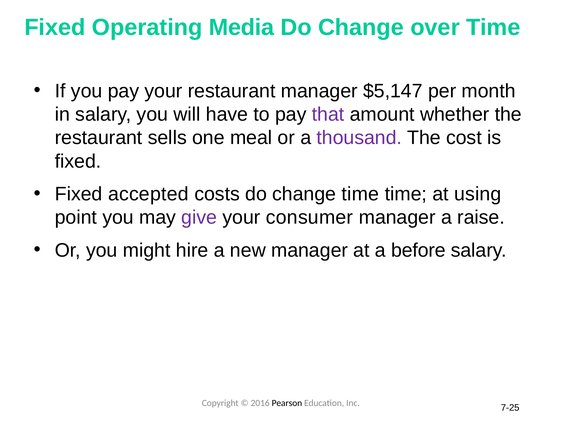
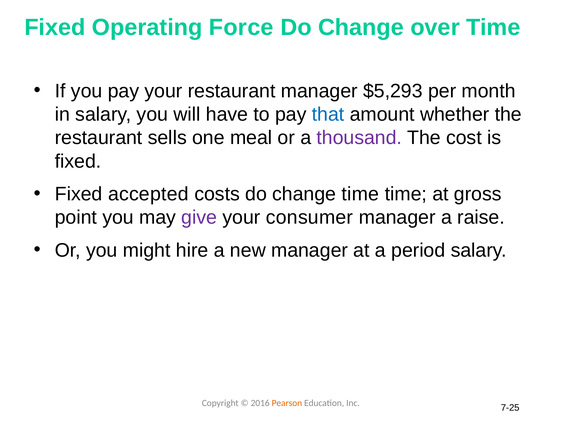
Media: Media -> Force (241, 27)
$5,147: $5,147 -> $5,293 (393, 91)
that colour: purple -> blue (328, 114)
using: using -> gross (478, 194)
before: before -> period (418, 250)
Pearson colour: black -> orange (287, 402)
